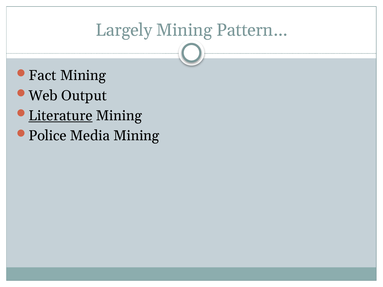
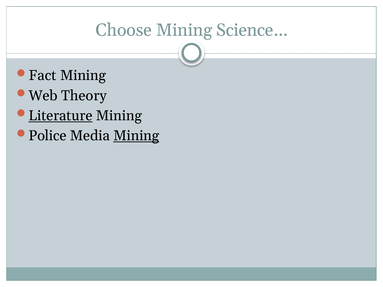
Largely: Largely -> Choose (124, 30)
Pattern…: Pattern… -> Science… (252, 30)
Output: Output -> Theory (84, 96)
Mining underline: none -> present (136, 136)
